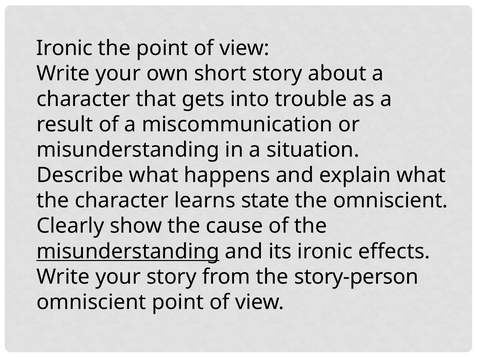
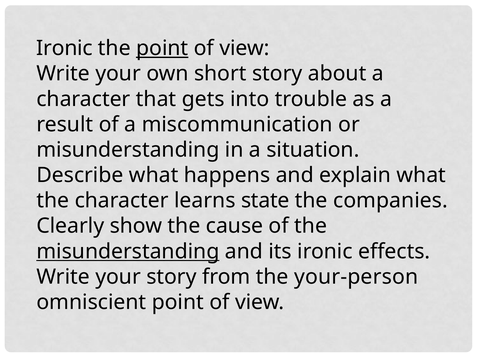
point underline: none -> present (162, 48)
the omniscient: omniscient -> companies (390, 201)
story-person: story-person -> your-person (356, 277)
